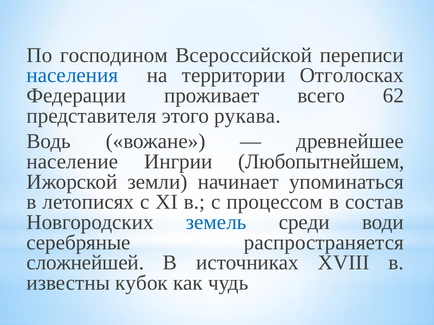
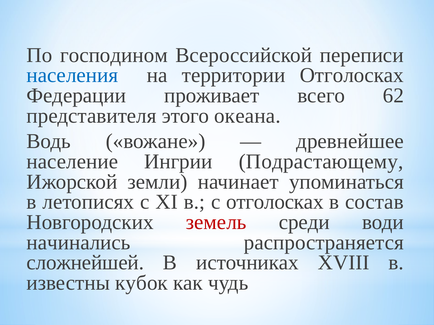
рукава: рукава -> океана (247, 116)
Любопытнейшем: Любопытнейшем -> Подрастающему (321, 162)
с процессом: процессом -> отголосках (275, 202)
земель colour: blue -> red (216, 223)
серебряные: серебряные -> начинались (79, 243)
